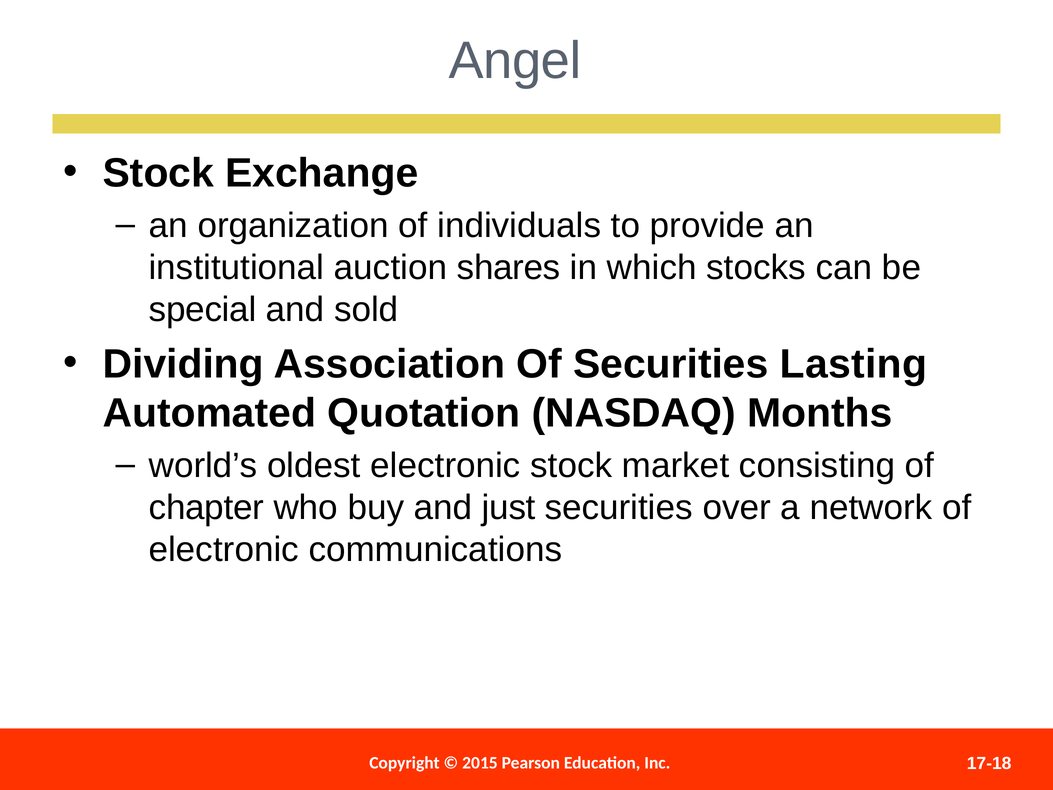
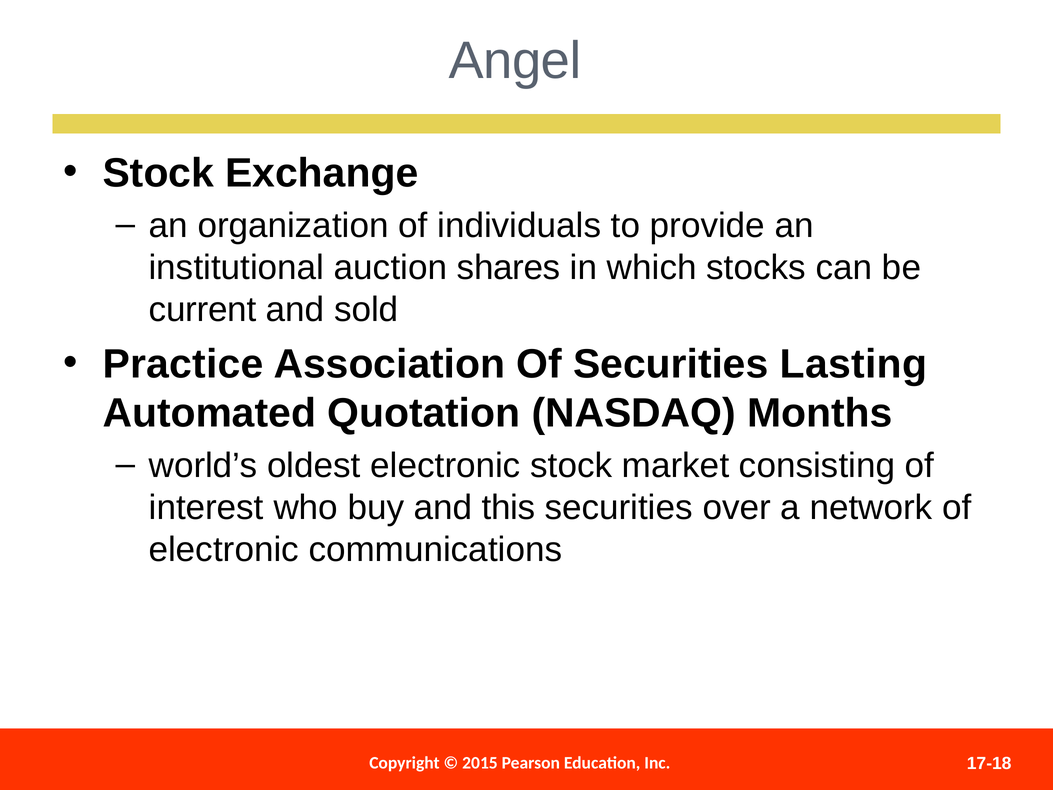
special: special -> current (203, 310)
Dividing: Dividing -> Practice (183, 364)
chapter: chapter -> interest (206, 507)
just: just -> this (509, 507)
